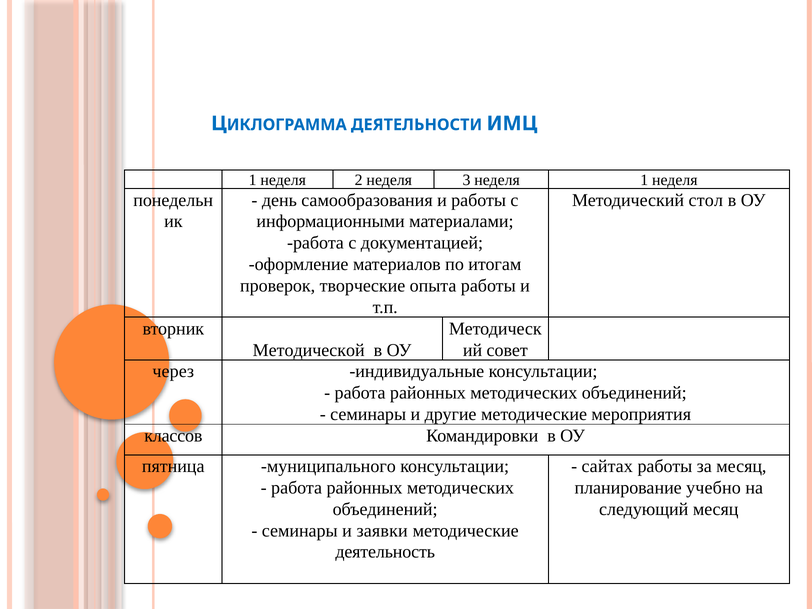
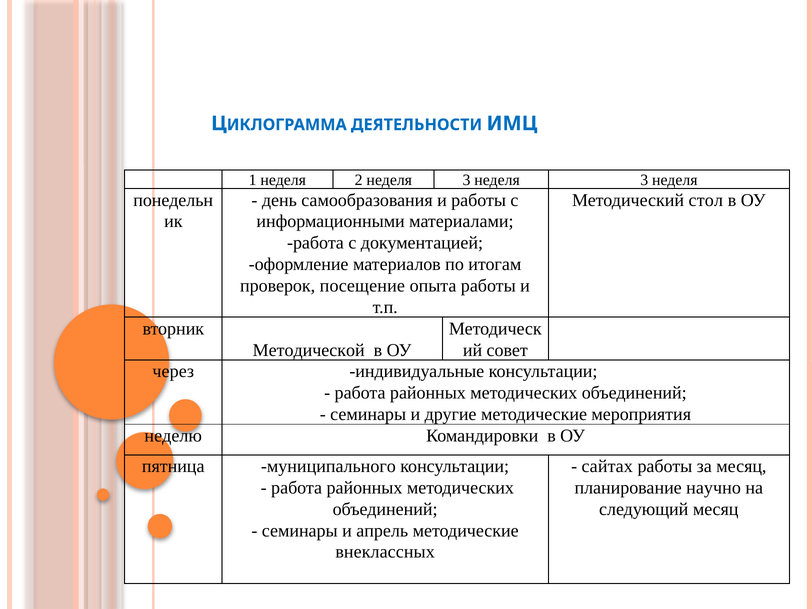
3 неделя 1: 1 -> 3 (644, 180)
творческие: творческие -> посещение (362, 286)
классов: классов -> неделю (173, 436)
учебно: учебно -> научно (714, 488)
заявки: заявки -> апрель (382, 531)
деятельность: деятельность -> внеклассных (385, 552)
